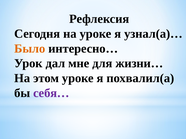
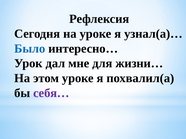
Было colour: orange -> blue (30, 49)
